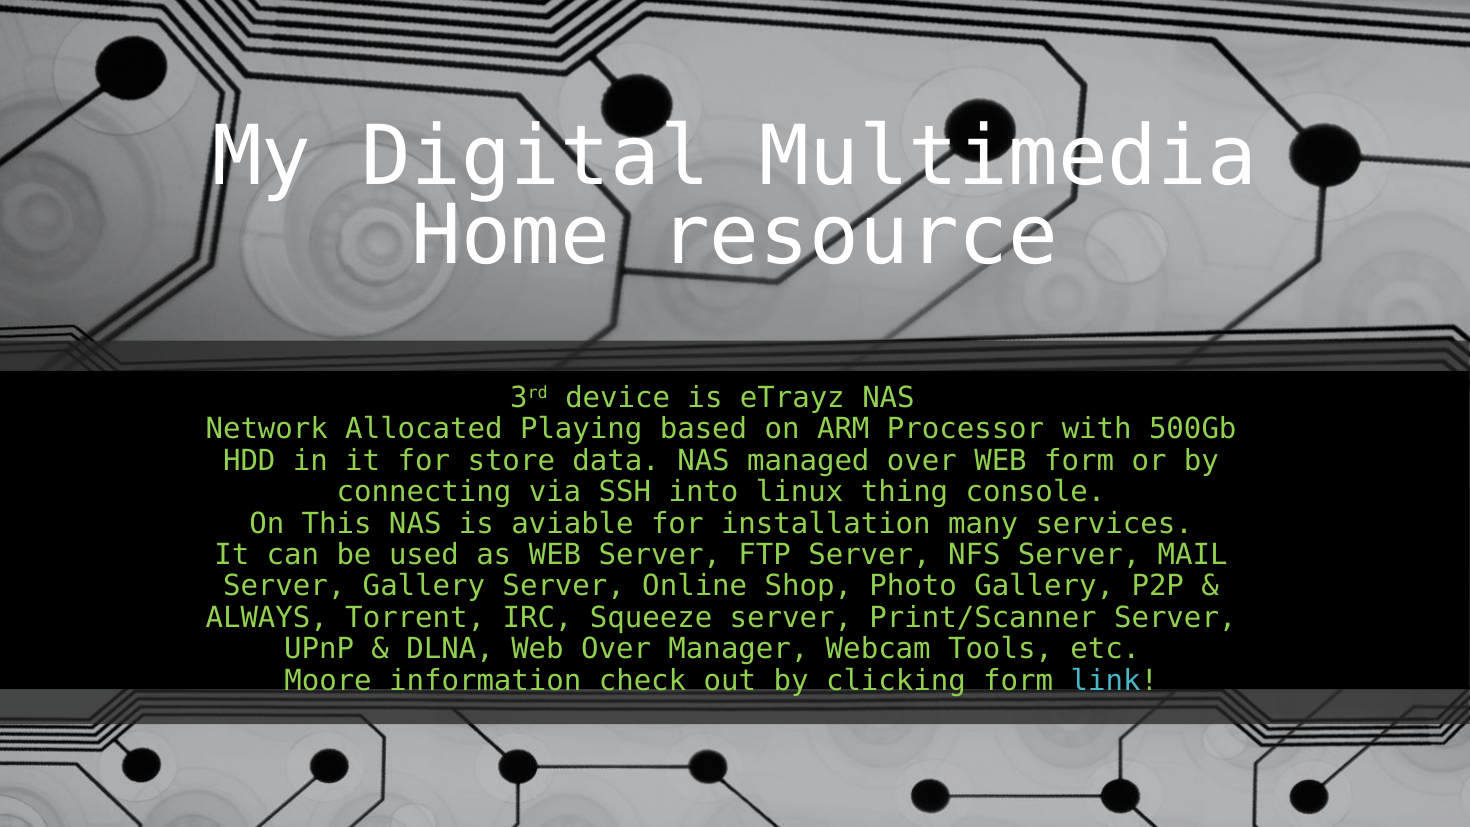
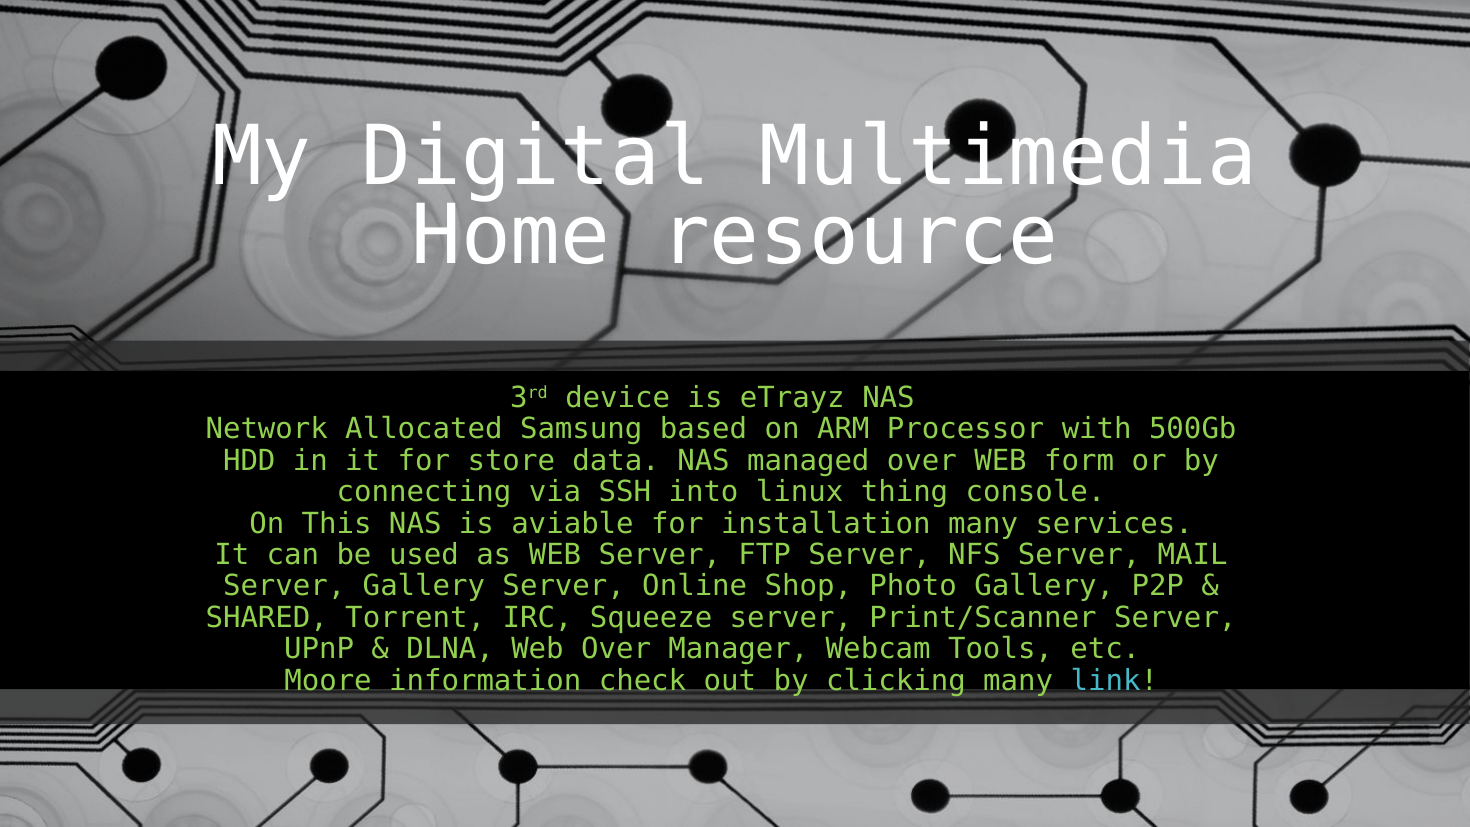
Playing: Playing -> Samsung (581, 429)
ALWAYS: ALWAYS -> SHARED (267, 618)
clicking form: form -> many (1018, 681)
